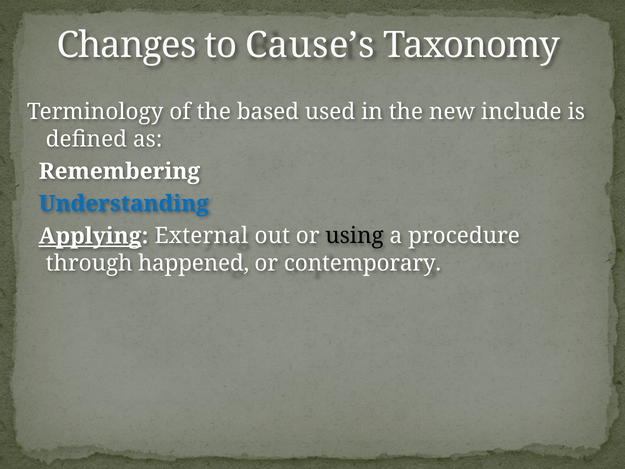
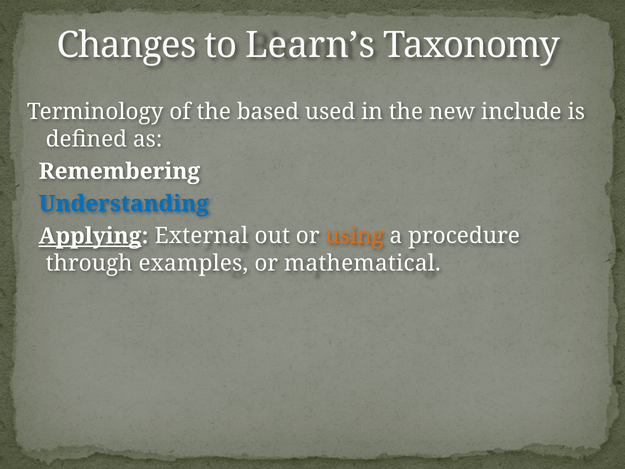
Cause’s: Cause’s -> Learn’s (310, 45)
using colour: black -> orange (355, 236)
happened: happened -> examples (193, 263)
contemporary: contemporary -> mathematical (362, 263)
